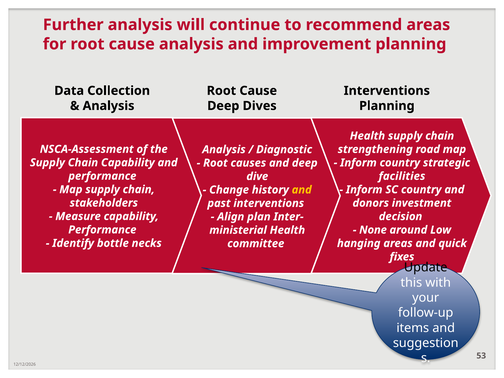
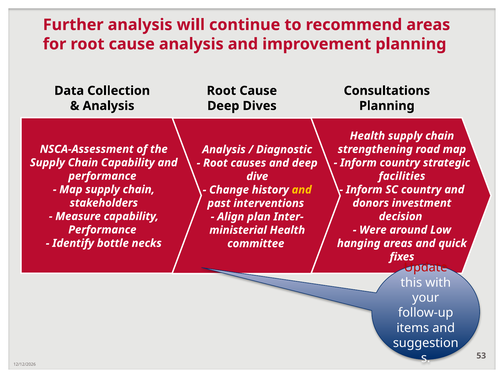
Interventions: Interventions -> Consultations (387, 91)
None: None -> Were (373, 230)
Update colour: black -> red (426, 267)
